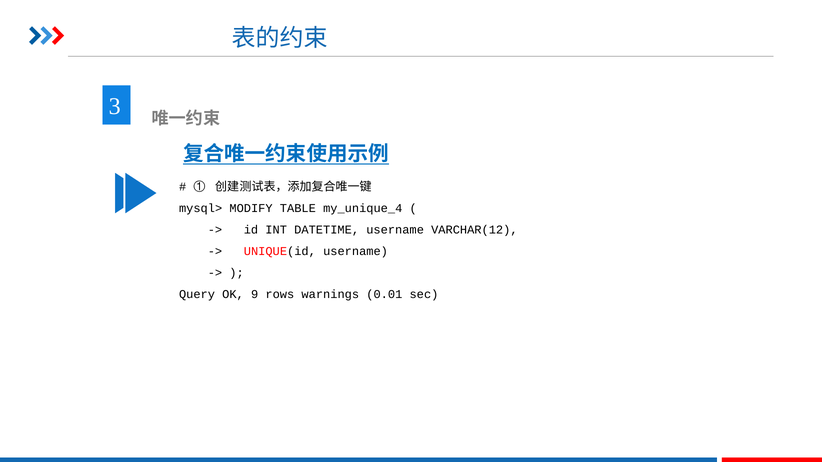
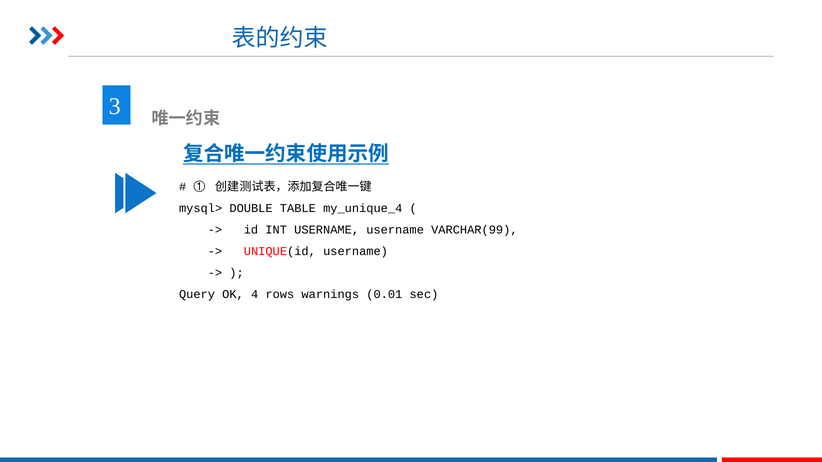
MODIFY: MODIFY -> DOUBLE (251, 208)
INT DATETIME: DATETIME -> USERNAME (327, 230)
VARCHAR(12: VARCHAR(12 -> VARCHAR(99 (474, 230)
9: 9 -> 4 (255, 295)
